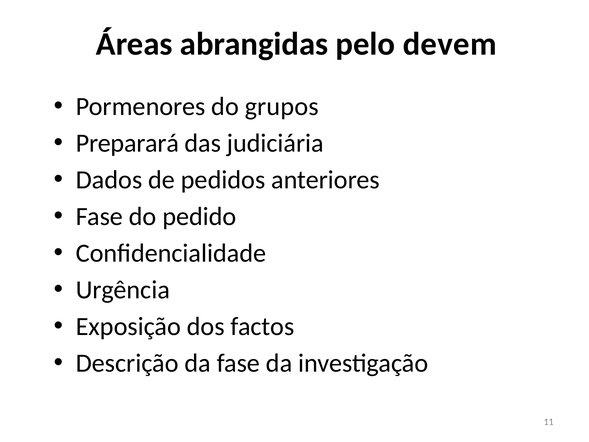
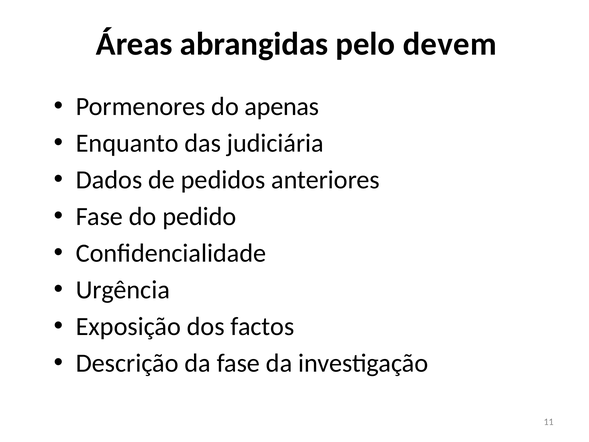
grupos: grupos -> apenas (282, 106)
Preparará: Preparará -> Enquanto (127, 143)
